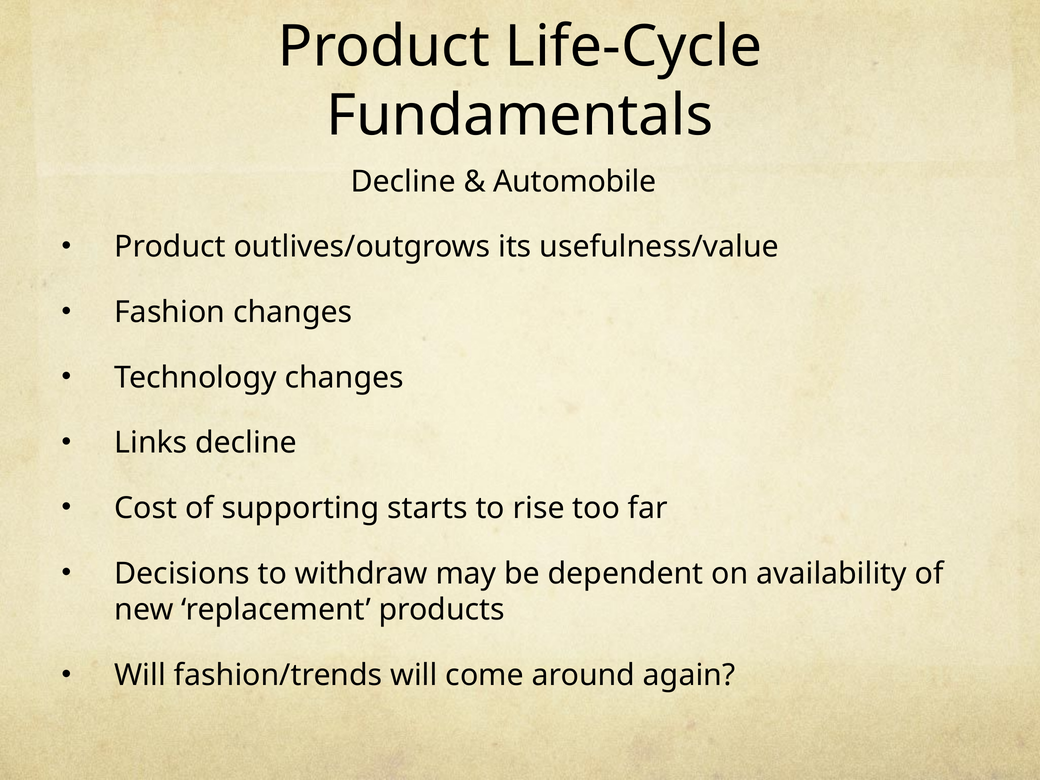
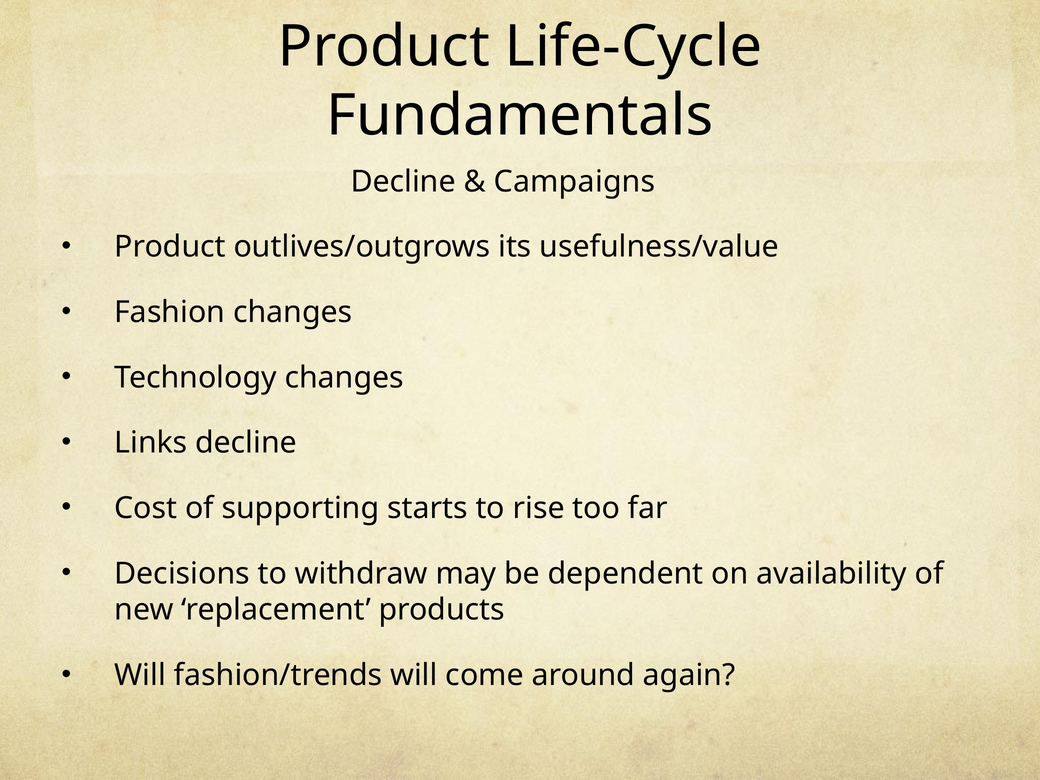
Automobile: Automobile -> Campaigns (575, 182)
